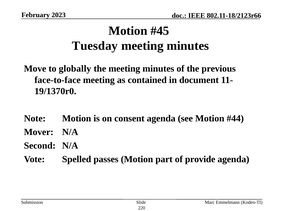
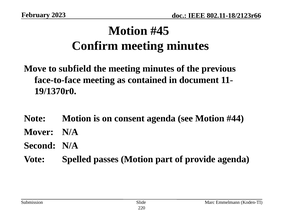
Tuesday: Tuesday -> Confirm (95, 46)
globally: globally -> subfield (75, 69)
